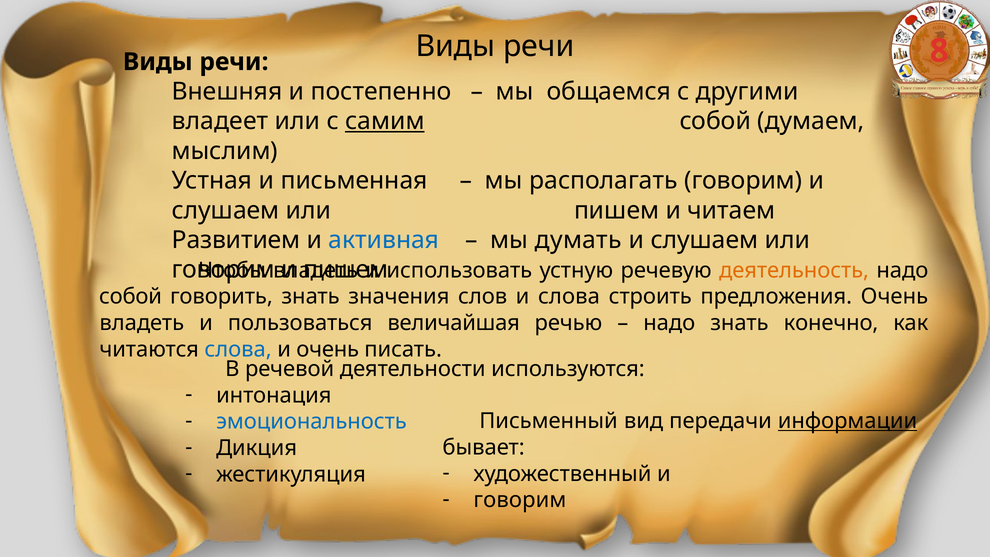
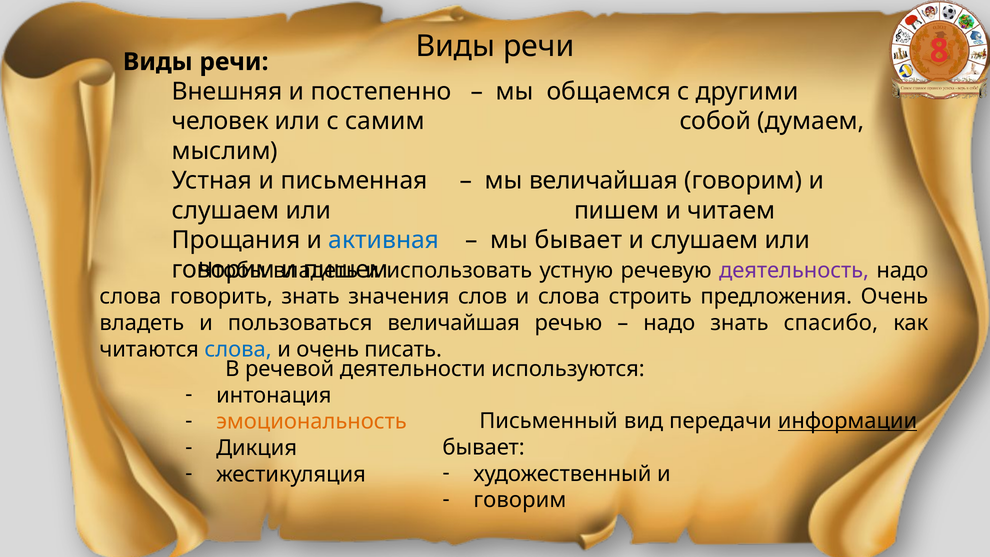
владеет: владеет -> человек (220, 121)
самим underline: present -> none (385, 121)
мы располагать: располагать -> величайшая (604, 181)
Развитием: Развитием -> Прощания (236, 240)
мы думать: думать -> бывает (578, 240)
деятельность colour: orange -> purple (794, 270)
собой: собой -> слова (130, 297)
конечно: конечно -> спасибо (831, 323)
эмоциональность colour: blue -> orange (311, 422)
